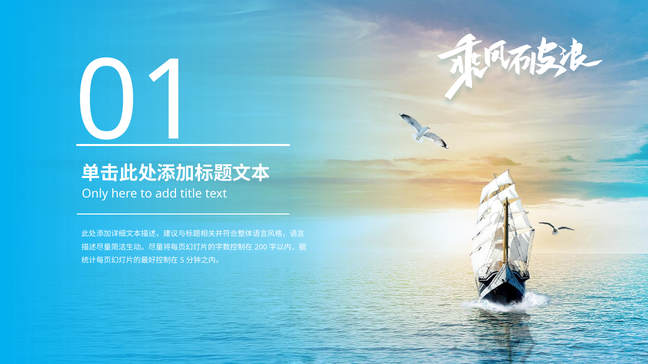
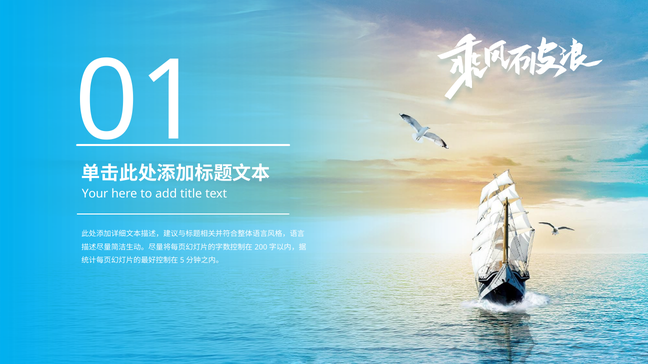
Only: Only -> Your (95, 194)
